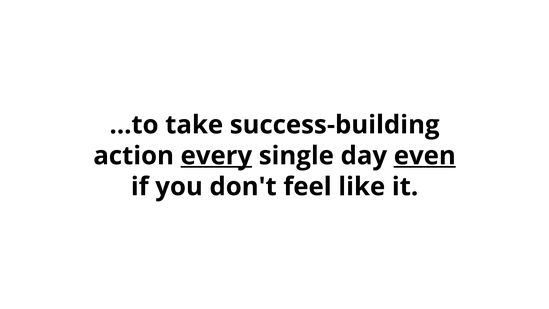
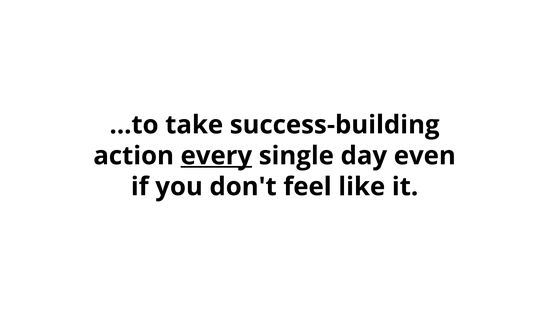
even underline: present -> none (425, 156)
